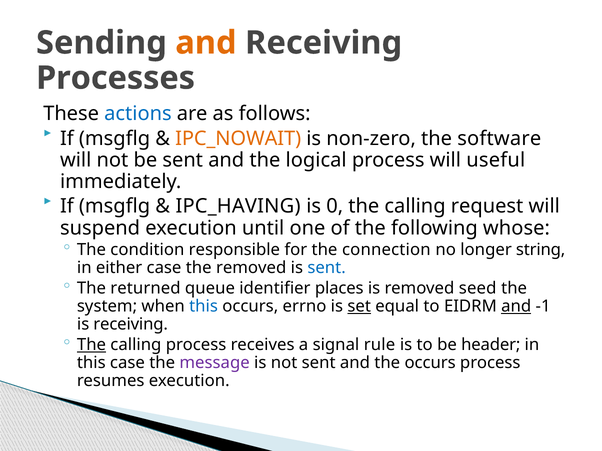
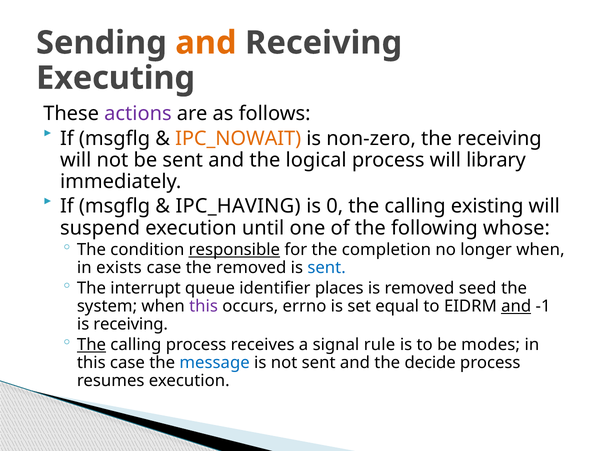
Processes: Processes -> Executing (116, 78)
actions colour: blue -> purple (138, 114)
the software: software -> receiving (499, 139)
useful: useful -> library (496, 160)
request: request -> existing (487, 207)
responsible underline: none -> present (234, 250)
connection: connection -> completion (386, 250)
longer string: string -> when (540, 250)
either: either -> exists (119, 268)
returned: returned -> interrupt (146, 289)
this colour: blue -> purple (204, 307)
set underline: present -> none (359, 307)
header: header -> modes (491, 345)
message colour: purple -> blue (215, 363)
the occurs: occurs -> decide (430, 363)
